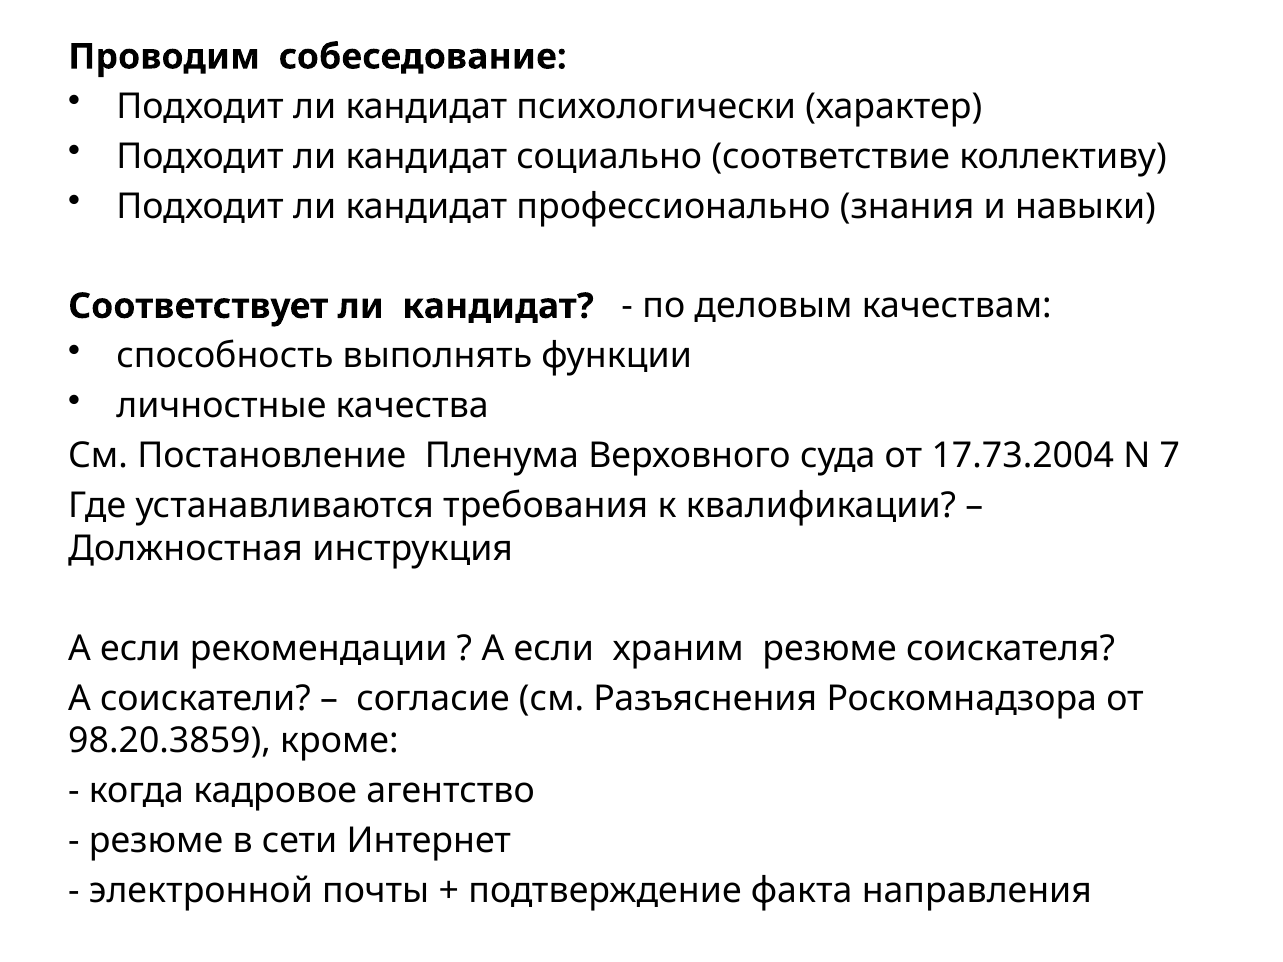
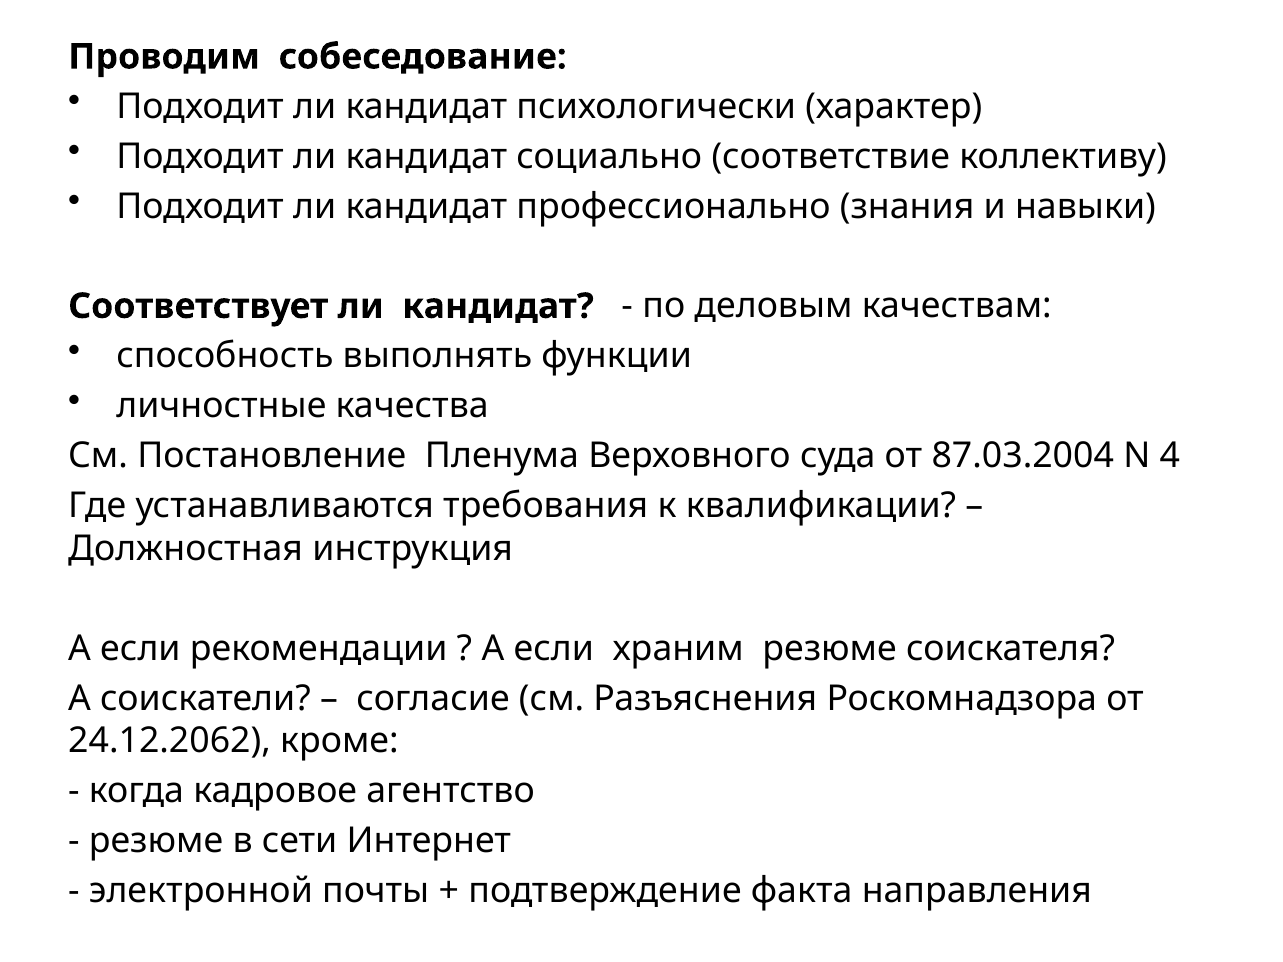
17.73.2004: 17.73.2004 -> 87.03.2004 (1023, 456)
7: 7 -> 4 (1170, 456)
98.20.3859: 98.20.3859 -> 24.12.2062 (170, 741)
